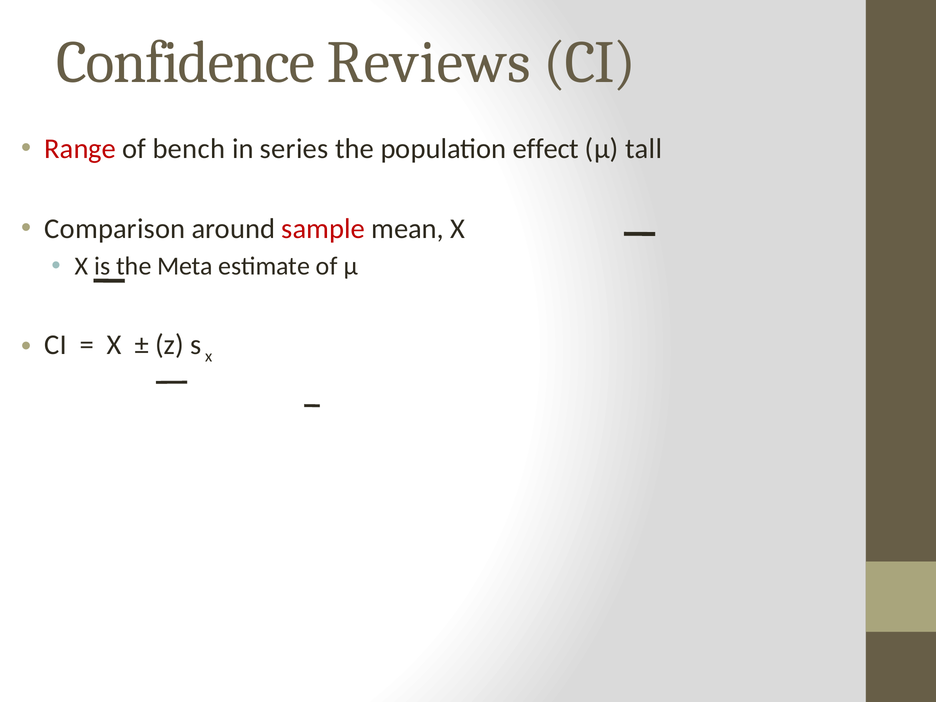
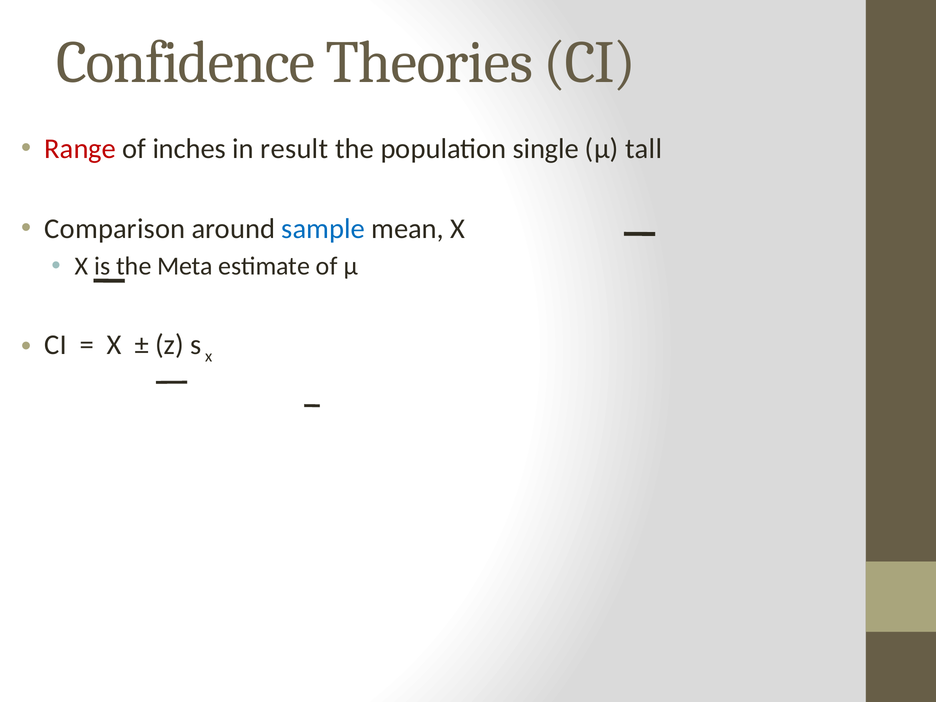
Reviews: Reviews -> Theories (429, 63)
bench: bench -> inches (189, 149)
series: series -> result (294, 149)
effect: effect -> single (546, 149)
sample colour: red -> blue (323, 229)
